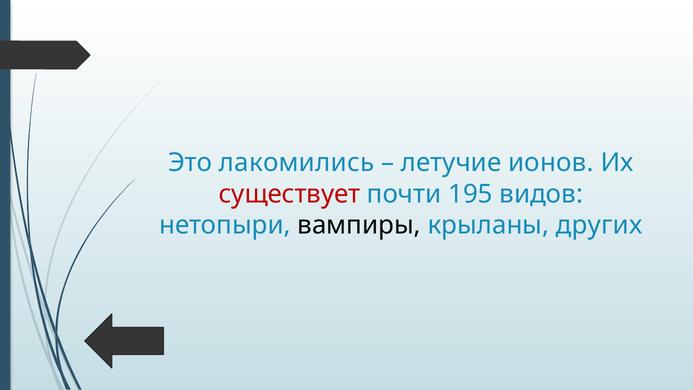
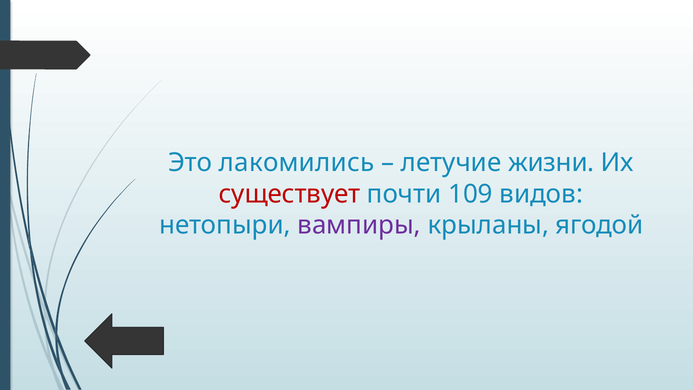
ионов: ионов -> жизни (551, 163)
195: 195 -> 109 (470, 194)
вампиры colour: black -> purple (359, 225)
других: других -> ягодой (599, 225)
